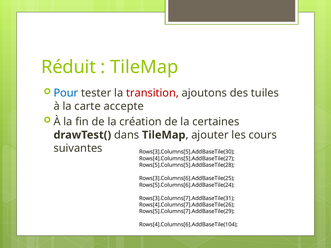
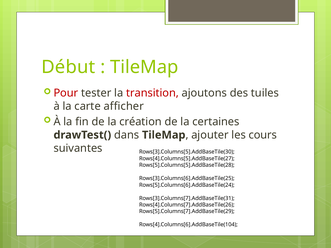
Réduit: Réduit -> Début (68, 67)
Pour colour: blue -> red (66, 93)
accepte: accepte -> afficher (124, 106)
